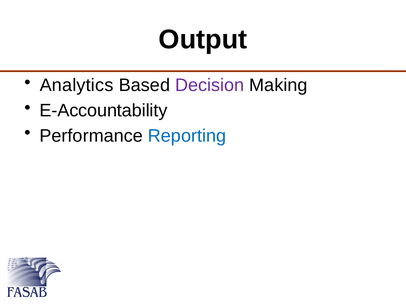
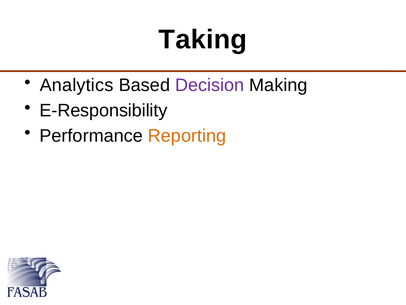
Output: Output -> Taking (203, 39)
E-Accountability: E-Accountability -> E-Responsibility (103, 110)
Reporting colour: blue -> orange (187, 136)
